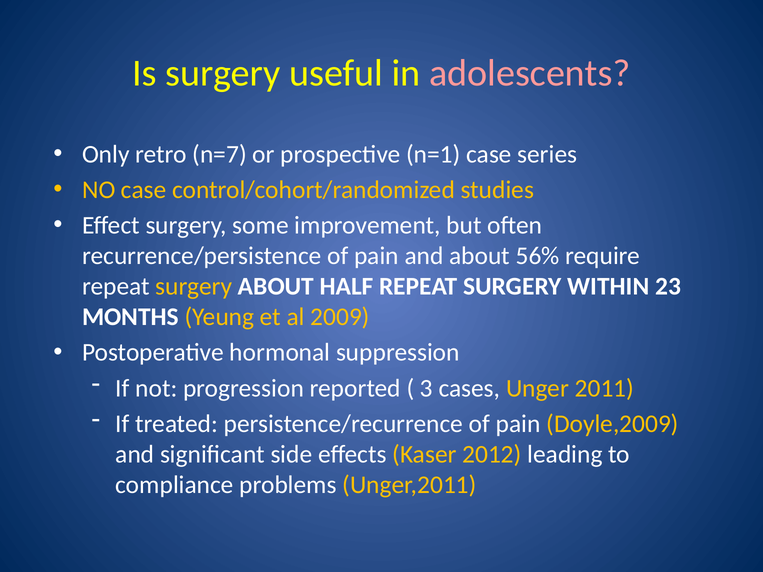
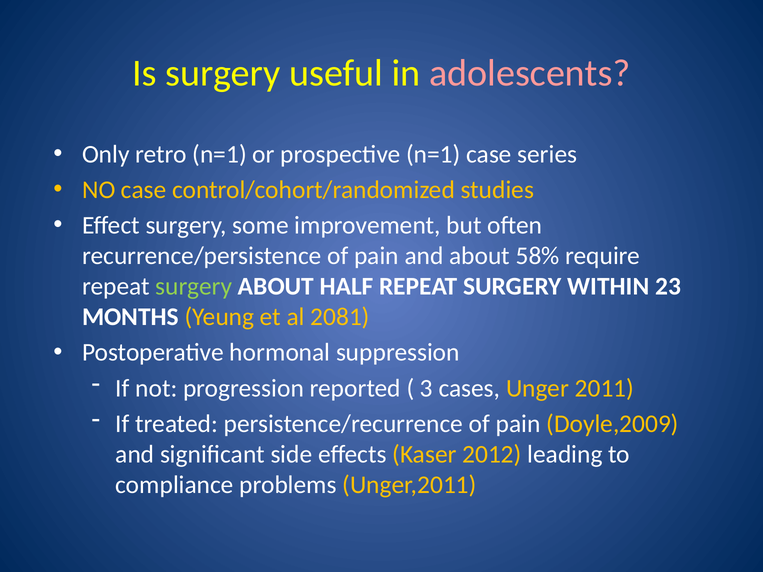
retro n=7: n=7 -> n=1 (220, 154)
56%: 56% -> 58% (538, 256)
surgery colour: yellow -> light green (194, 287)
2009: 2009 -> 2081 (340, 317)
